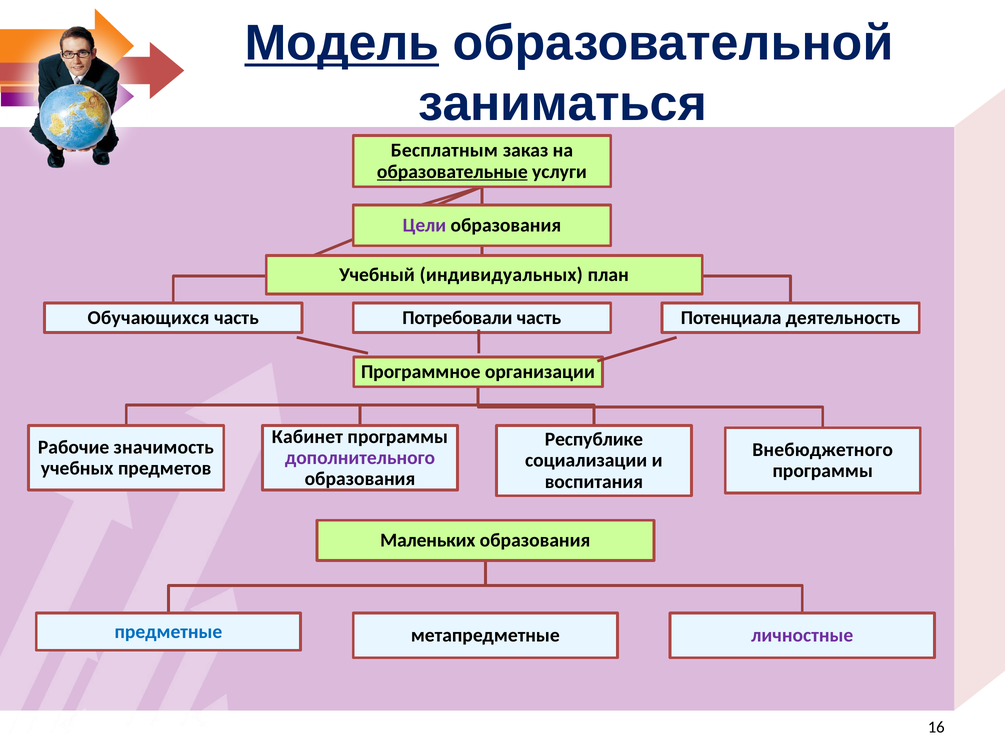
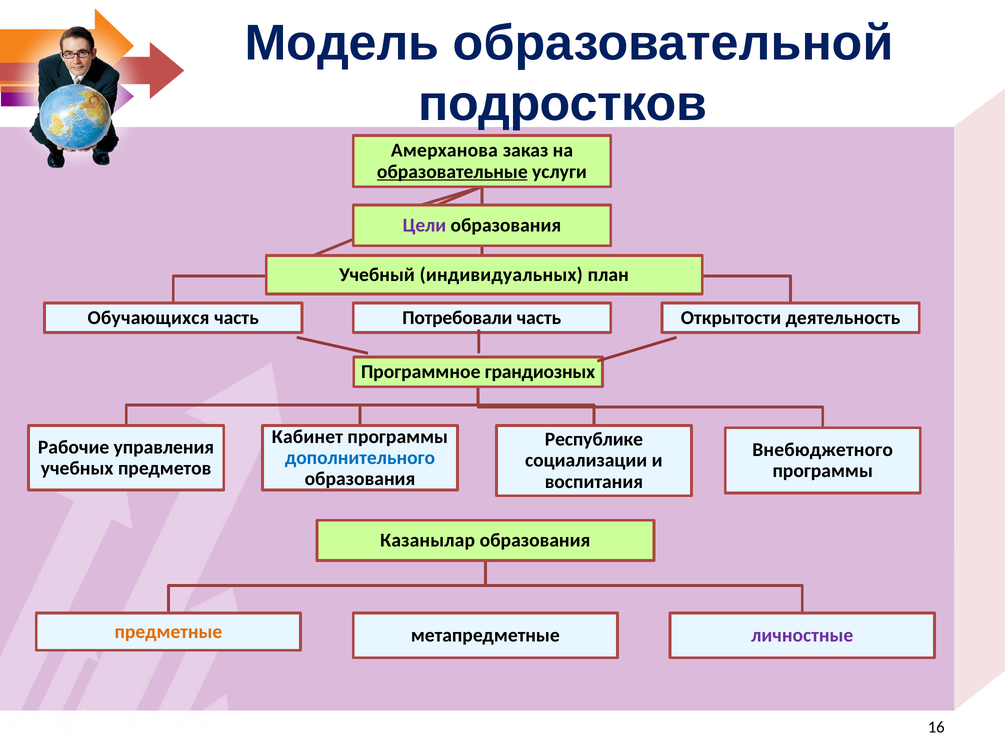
Модель underline: present -> none (342, 43)
заниматься: заниматься -> подростков (563, 103)
Бесплатным: Бесплатным -> Амерханова (444, 150)
Потенциала: Потенциала -> Открытости (731, 318)
организации: организации -> грандиозных (540, 372)
значимость: значимость -> управления (164, 447)
дополнительного colour: purple -> blue (360, 458)
Маленьких: Маленьких -> Казанылар (428, 540)
предметные colour: blue -> orange (168, 631)
